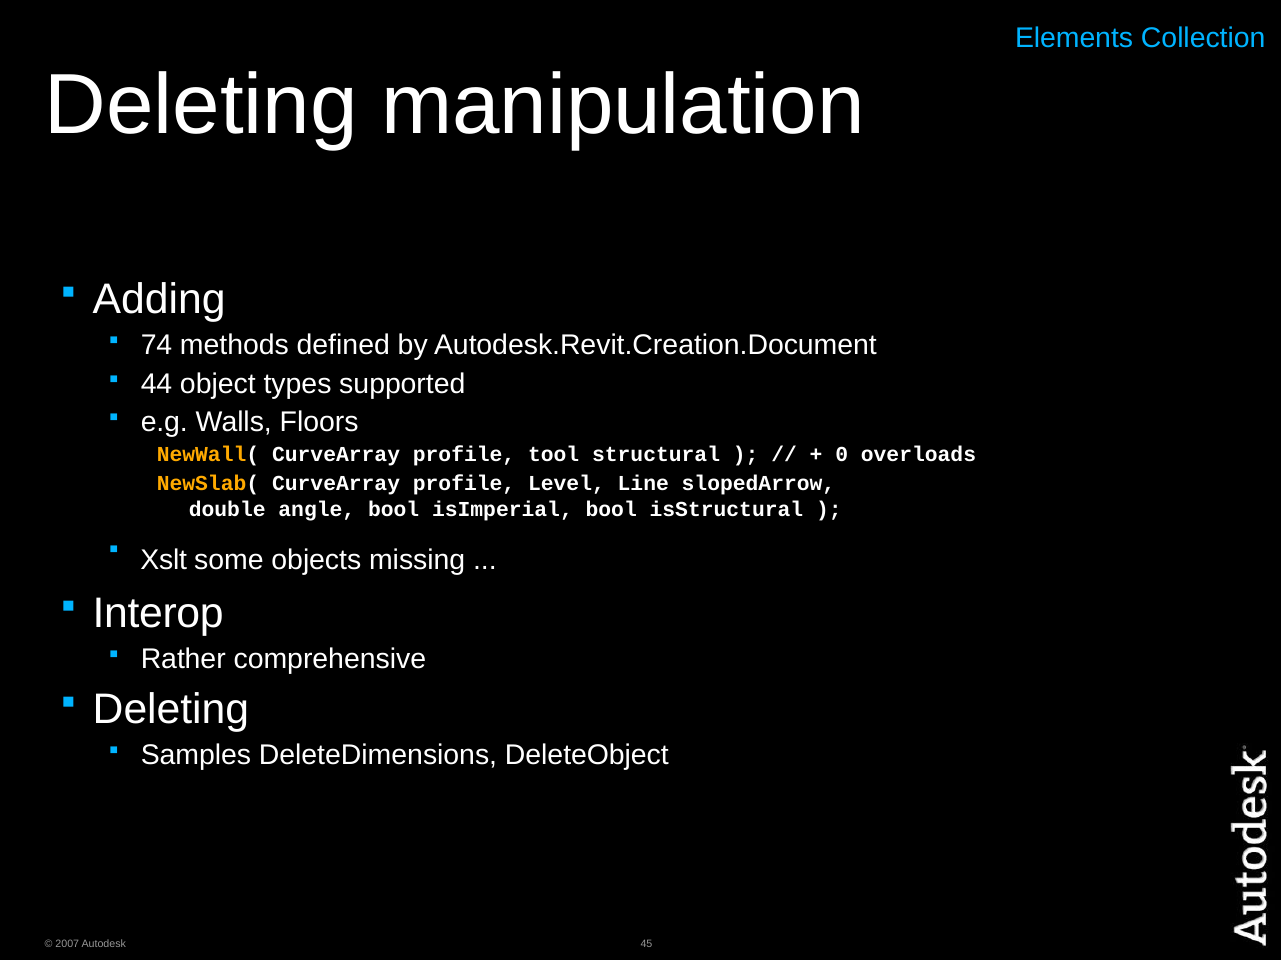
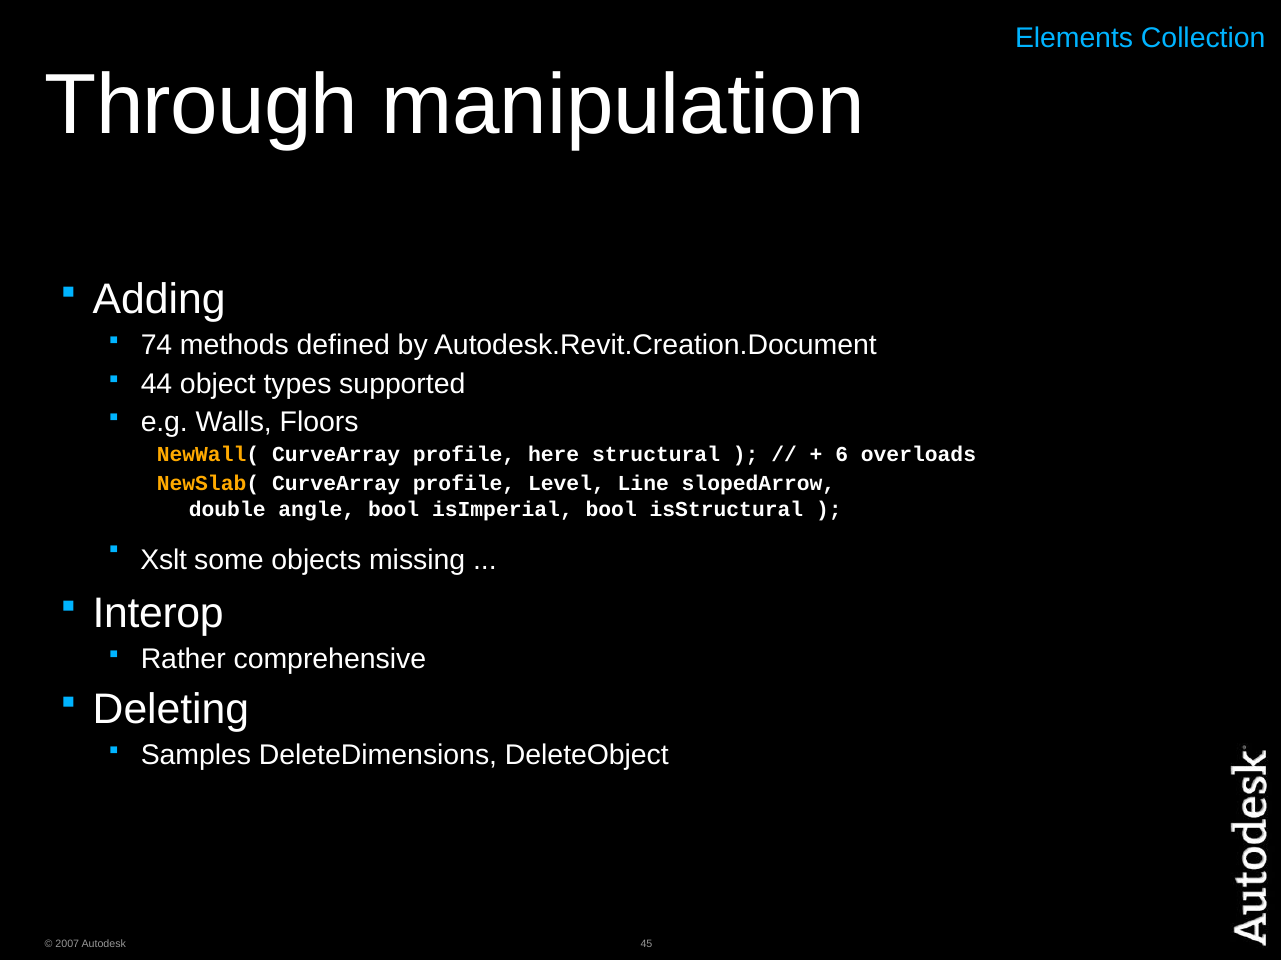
Deleting: Deleting -> Through (201, 105)
tool: tool -> here (554, 455)
0: 0 -> 6 (842, 455)
